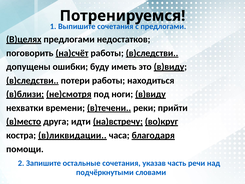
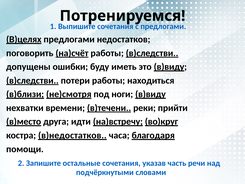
в)ликвидации: в)ликвидации -> в)недостатков (72, 135)
